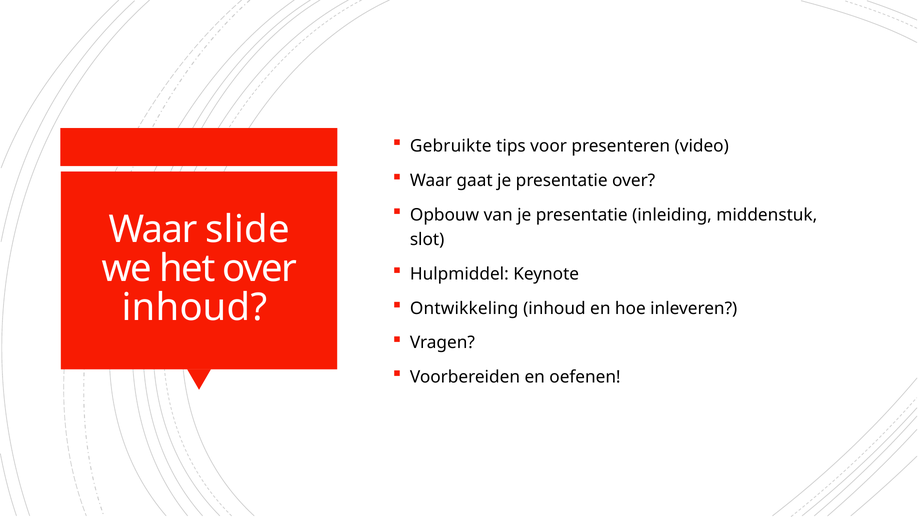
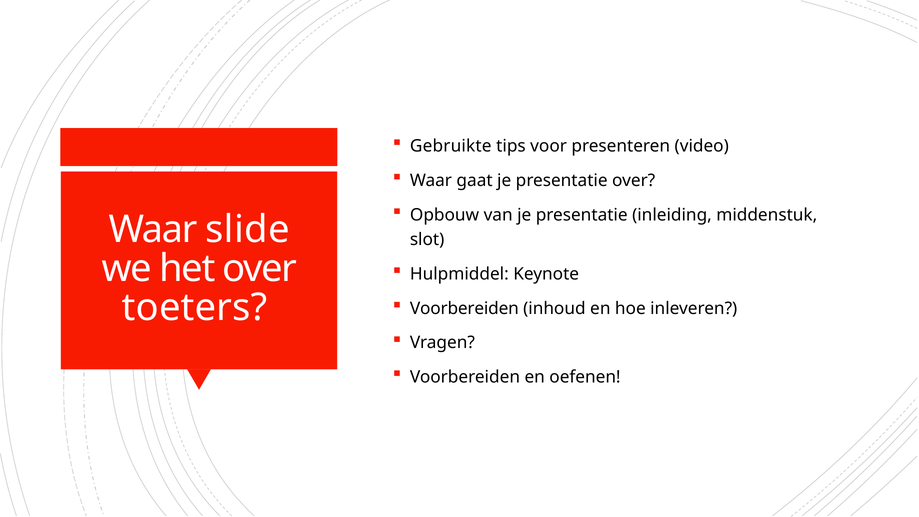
inhoud: inhoud -> toeters (195, 308)
Ontwikkeling: Ontwikkeling -> Voorbereiden (464, 308)
